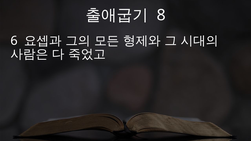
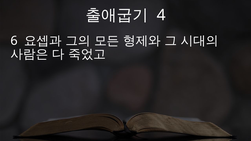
8: 8 -> 4 (161, 15)
